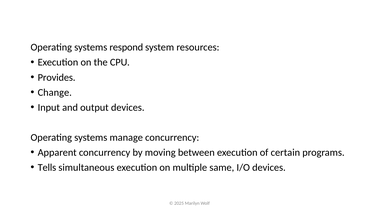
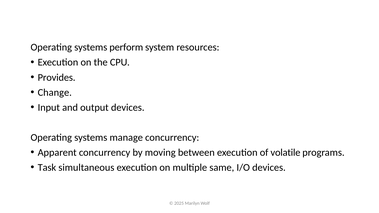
respond: respond -> perform (126, 47)
certain: certain -> volatile (285, 153)
Tells: Tells -> Task (47, 168)
